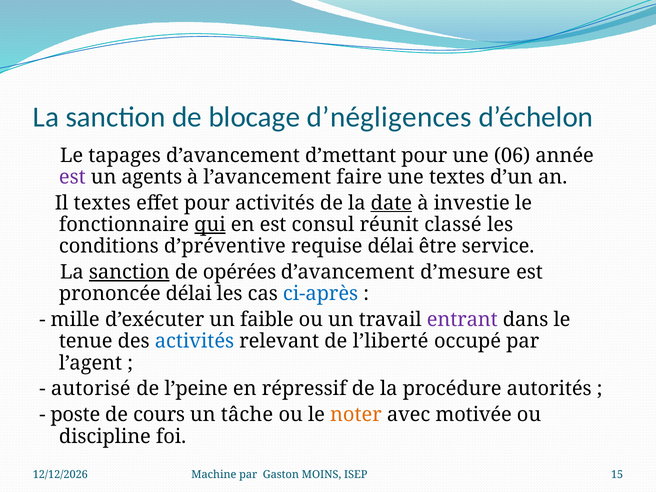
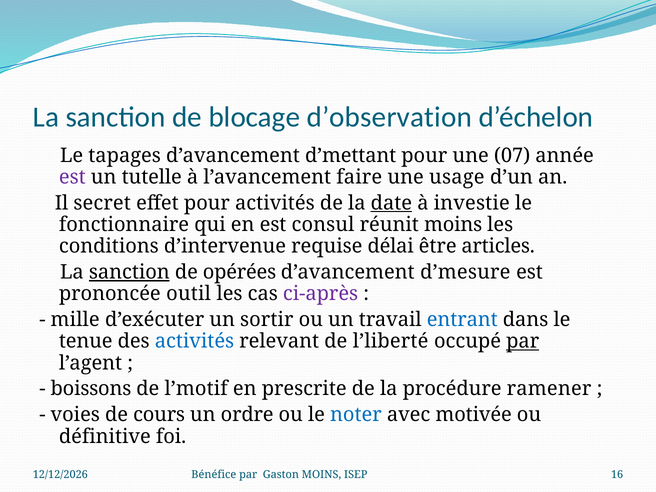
d’négligences: d’négligences -> d’observation (389, 117)
06: 06 -> 07 (512, 156)
agents: agents -> tutelle (152, 177)
une textes: textes -> usage (457, 177)
Il textes: textes -> secret (102, 203)
qui underline: present -> none (210, 225)
réunit classé: classé -> moins (453, 225)
d’préventive: d’préventive -> d’intervenue (225, 246)
service: service -> articles (498, 246)
prononcée délai: délai -> outil (189, 294)
ci-après colour: blue -> purple (321, 294)
faible: faible -> sortir (267, 320)
entrant colour: purple -> blue (462, 320)
par underline: none -> present (523, 341)
autorisé: autorisé -> boissons (91, 389)
l’peine: l’peine -> l’motif (196, 389)
répressif: répressif -> prescrite (304, 389)
autorités: autorités -> ramener (549, 389)
poste: poste -> voies (75, 415)
tâche: tâche -> ordre (247, 415)
noter colour: orange -> blue (356, 415)
discipline: discipline -> définitive (105, 436)
Machine: Machine -> Bénéfice (214, 475)
15: 15 -> 16 (617, 475)
